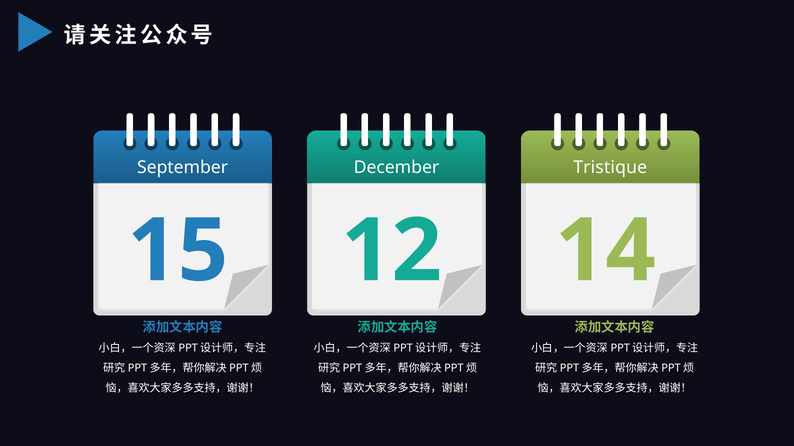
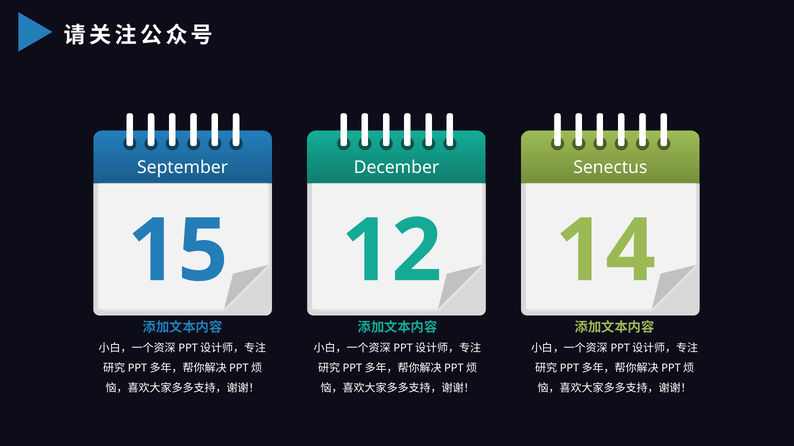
Tristique: Tristique -> Senectus (610, 167)
